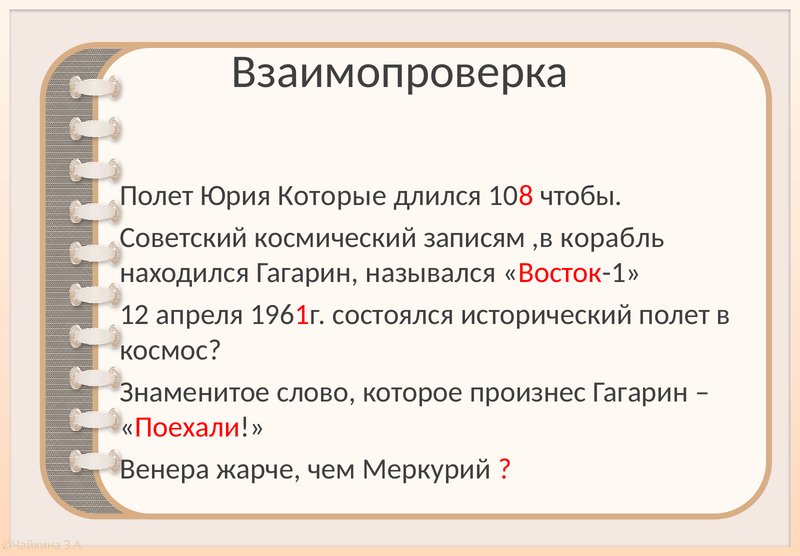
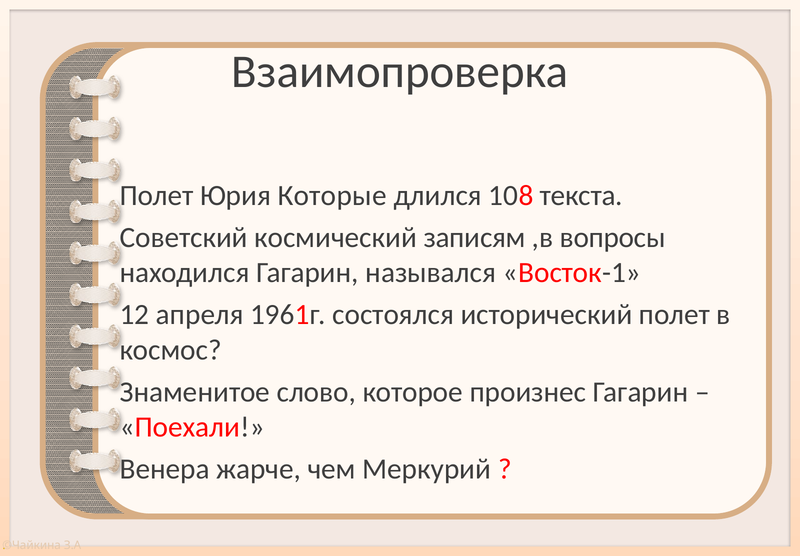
чтобы: чтобы -> текста (581, 195)
корабль: корабль -> вопросы (613, 237)
